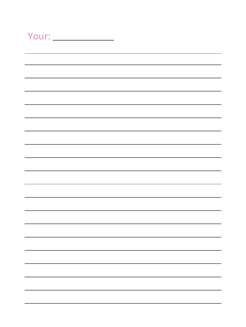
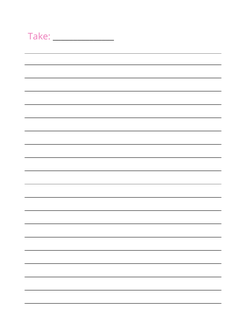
Your: Your -> Take (39, 37)
